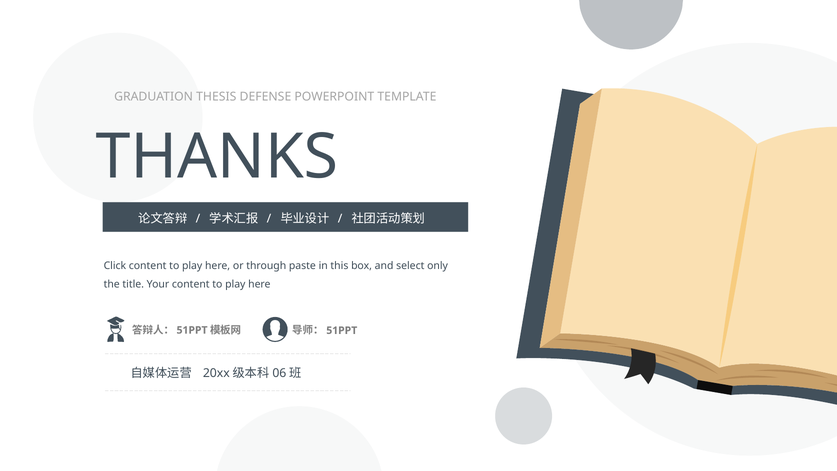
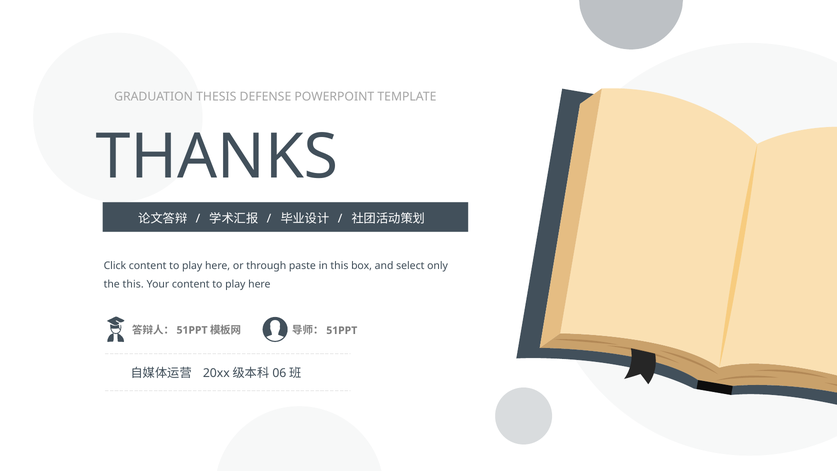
the title: title -> this (133, 284)
